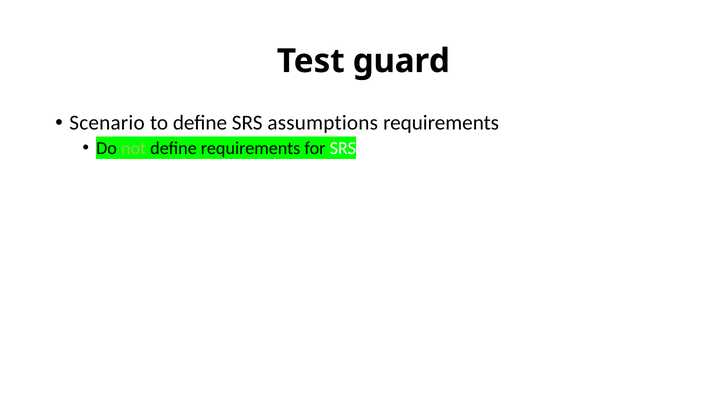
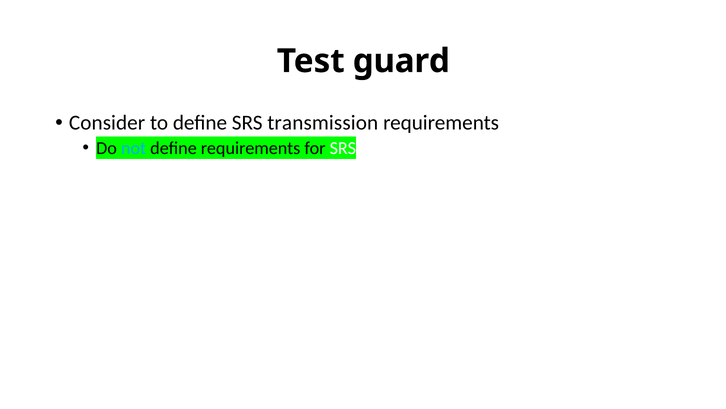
Scenario: Scenario -> Consider (107, 123)
assumptions: assumptions -> transmission (323, 123)
not colour: light green -> light blue (134, 148)
